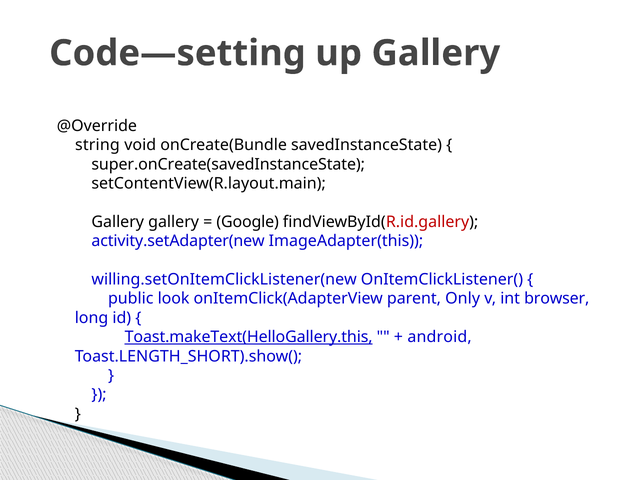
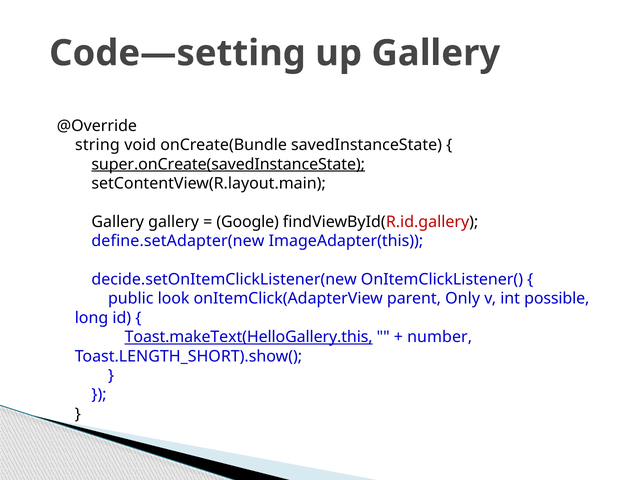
super.onCreate(savedInstanceState underline: none -> present (228, 164)
activity.setAdapter(new: activity.setAdapter(new -> define.setAdapter(new (178, 241)
willing.setOnItemClickListener(new: willing.setOnItemClickListener(new -> decide.setOnItemClickListener(new (224, 279)
browser: browser -> possible (557, 299)
android: android -> number (440, 337)
